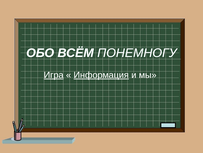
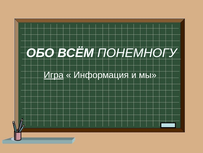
Информация underline: present -> none (101, 75)
